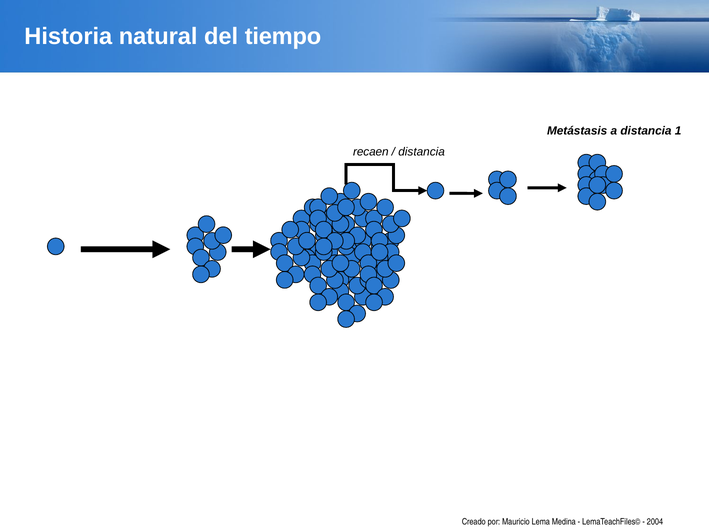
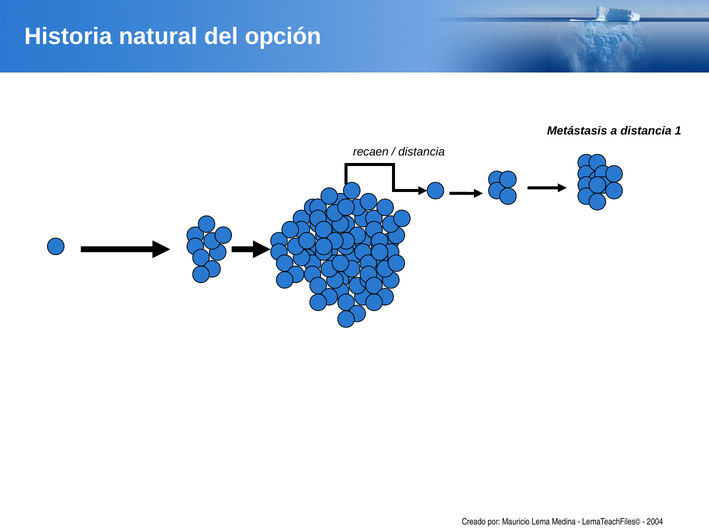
tiempo: tiempo -> opción (283, 36)
